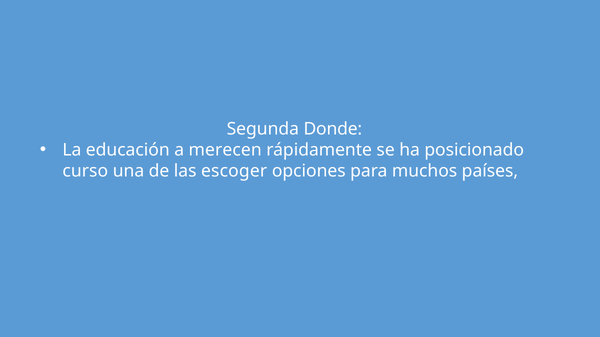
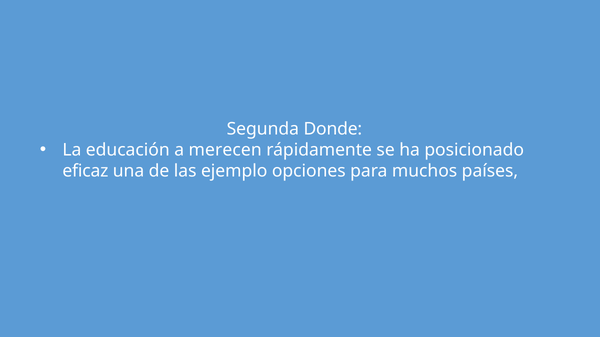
curso: curso -> eficaz (85, 171)
escoger: escoger -> ejemplo (234, 171)
